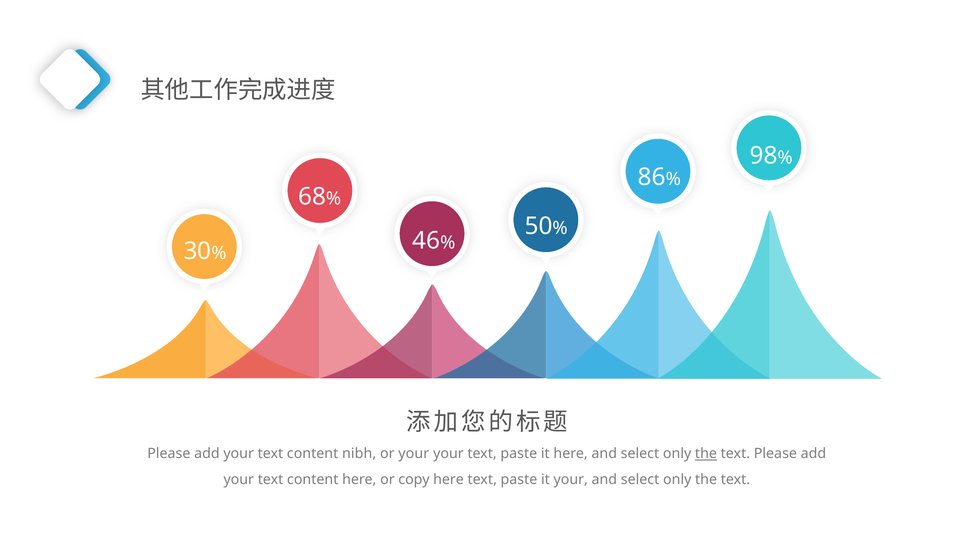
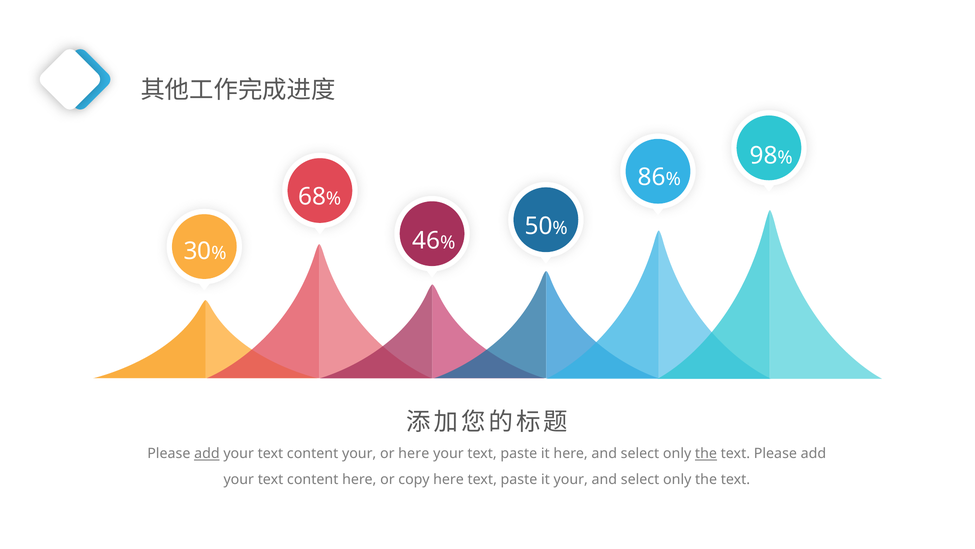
add underline: none -> present (207, 453)
content nibh: nibh -> your (359, 453)
or your: your -> here (414, 453)
